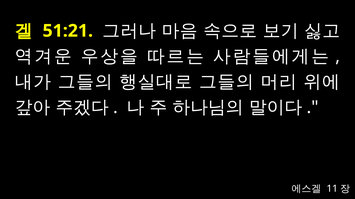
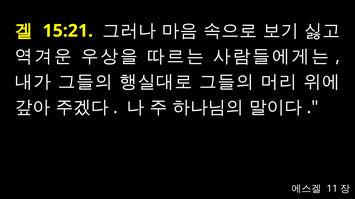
51:21: 51:21 -> 15:21 (68, 31)
